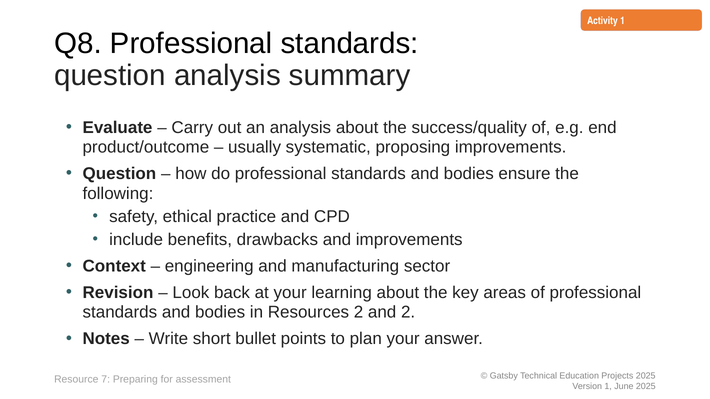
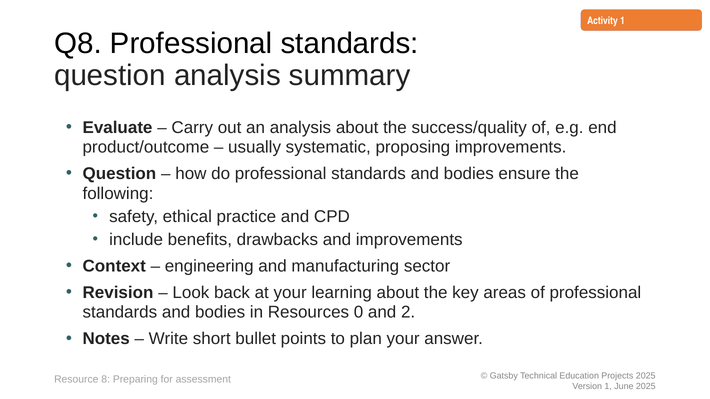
Resources 2: 2 -> 0 (359, 313)
7: 7 -> 8 (106, 380)
